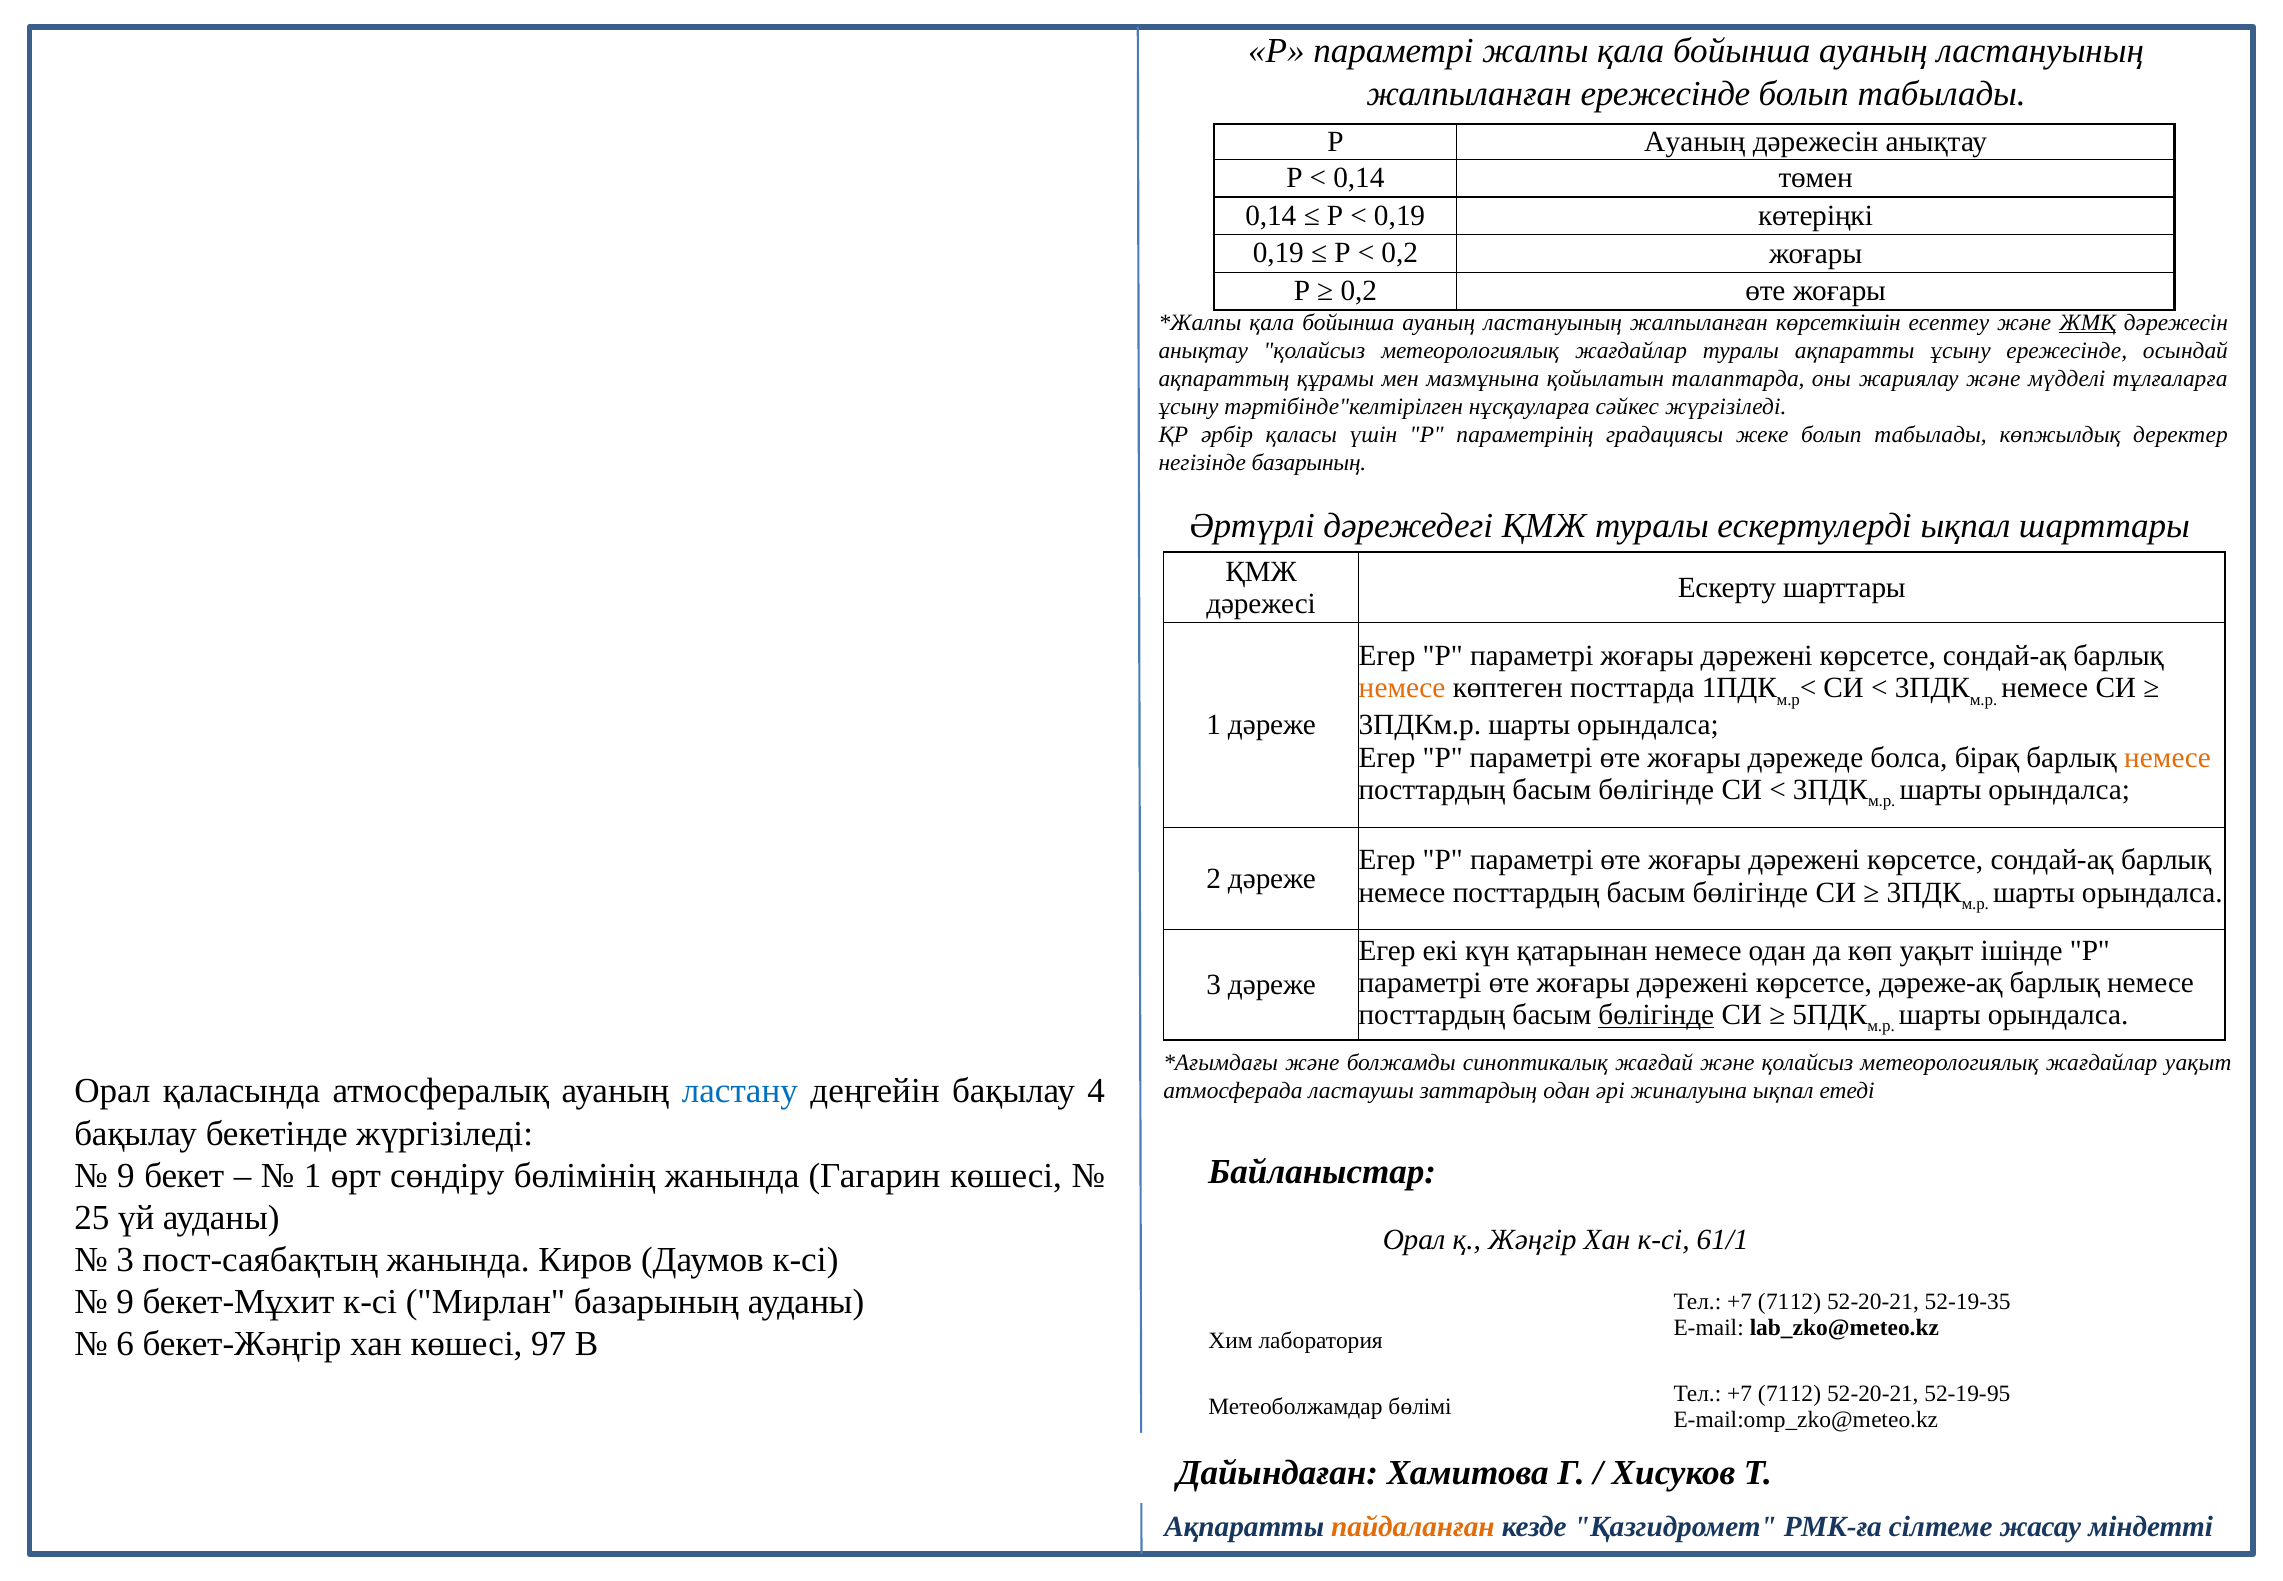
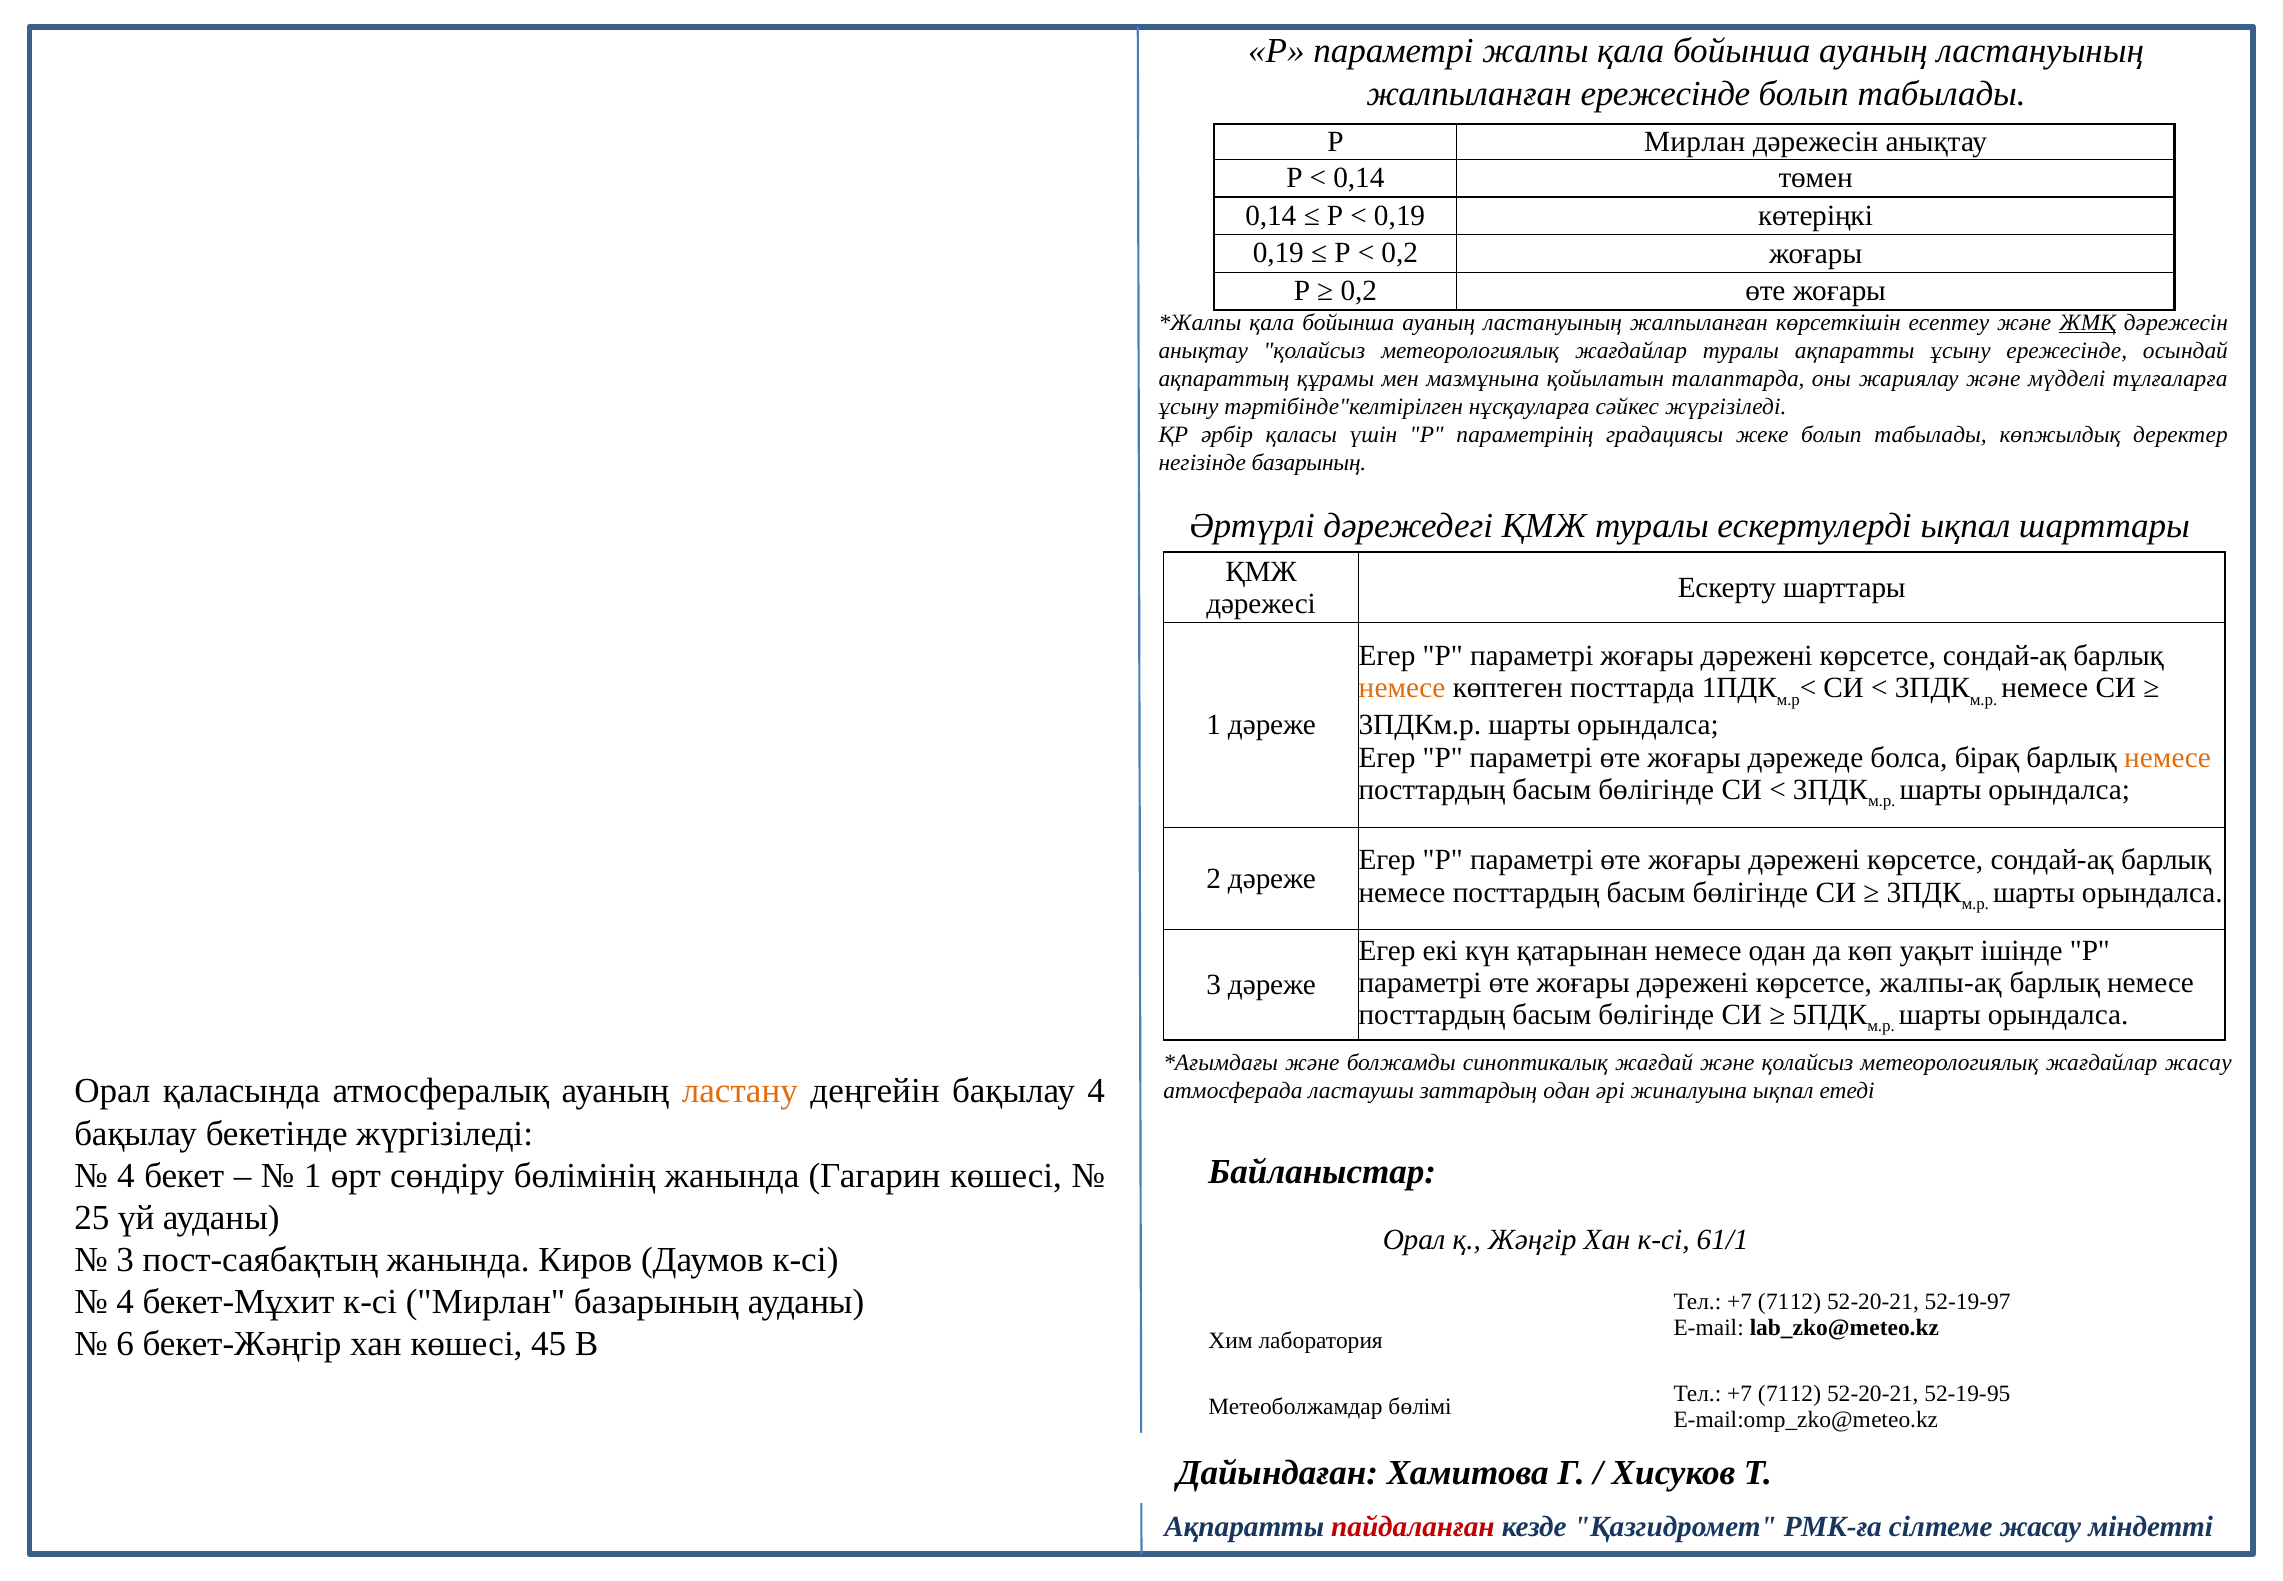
Р Ауаның: Ауаның -> Мирлан (1695, 142)
дәреже-ақ: дәреже-ақ -> жалпы-ақ (1941, 982)
бөлігінде underline: present -> none (1656, 1015)
жағдайлар уақыт: уақыт -> жасау (2198, 1063)
ластану colour: blue -> orange (740, 1091)
9: 9 -> 4 (126, 1175)
9: 9 -> 4 (125, 1302)
52-19-35: 52-19-35 -> 52-19-97 (1968, 1302)
97: 97 -> 45 (549, 1344)
пайдаланған colour: orange -> red (1413, 1527)
